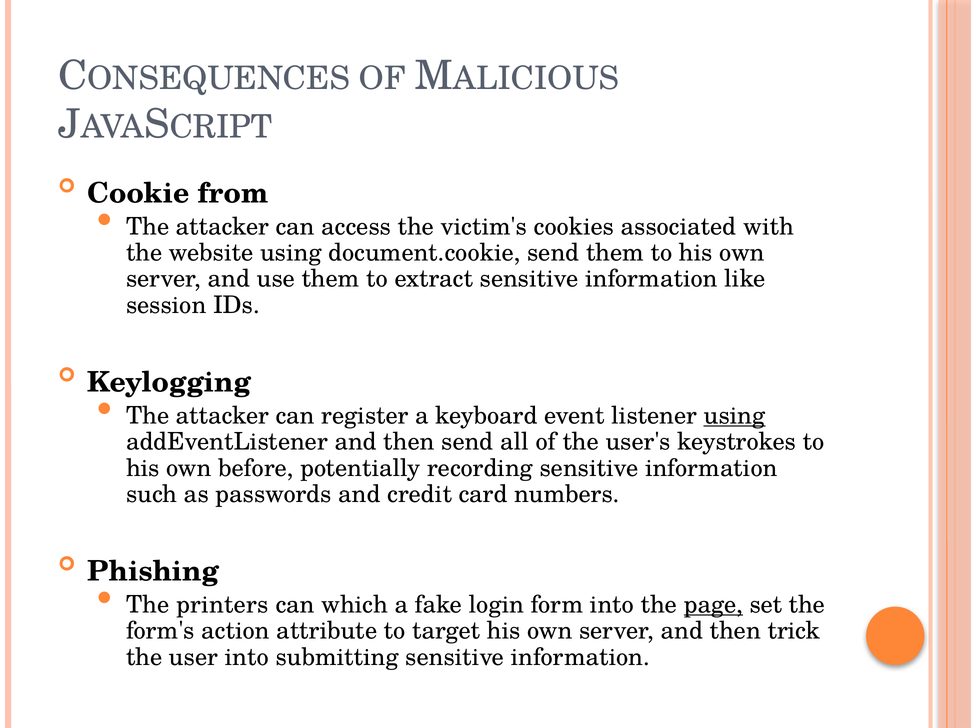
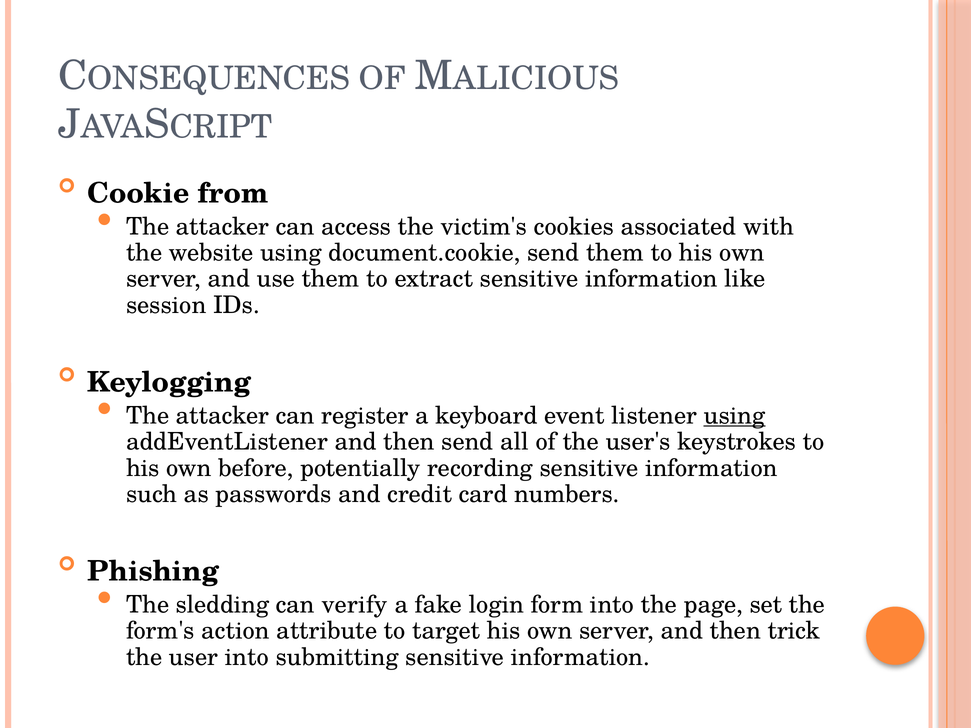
printers: printers -> sledding (223, 605)
which: which -> verify (355, 605)
page underline: present -> none (713, 605)
